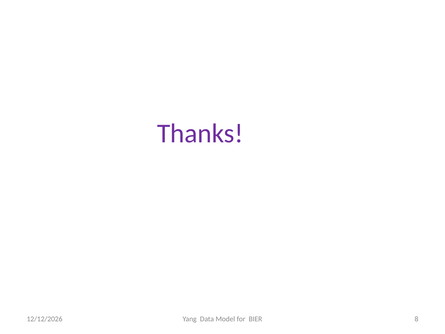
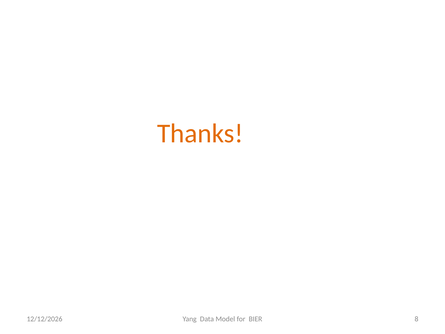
Thanks colour: purple -> orange (200, 134)
